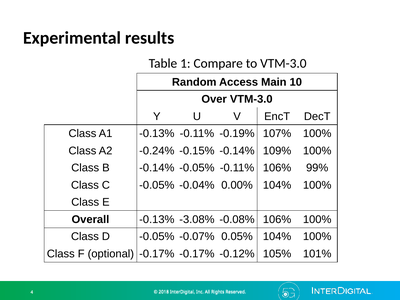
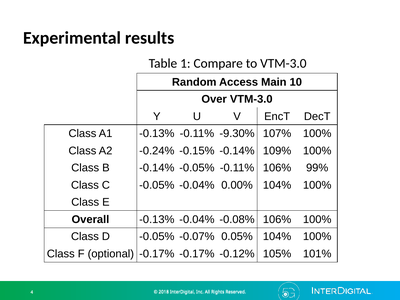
-0.19%: -0.19% -> -9.30% (237, 134)
-0.13% -3.08%: -3.08% -> -0.04% (197, 219)
